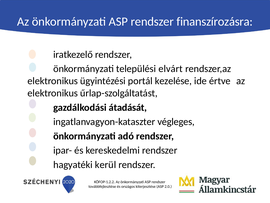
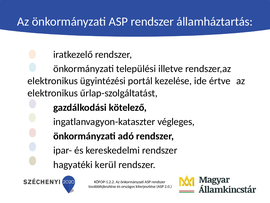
finanszírozásra: finanszírozásra -> államháztartás (215, 22)
elvárt: elvárt -> illetve (171, 69)
átadását: átadását -> kötelező (128, 107)
